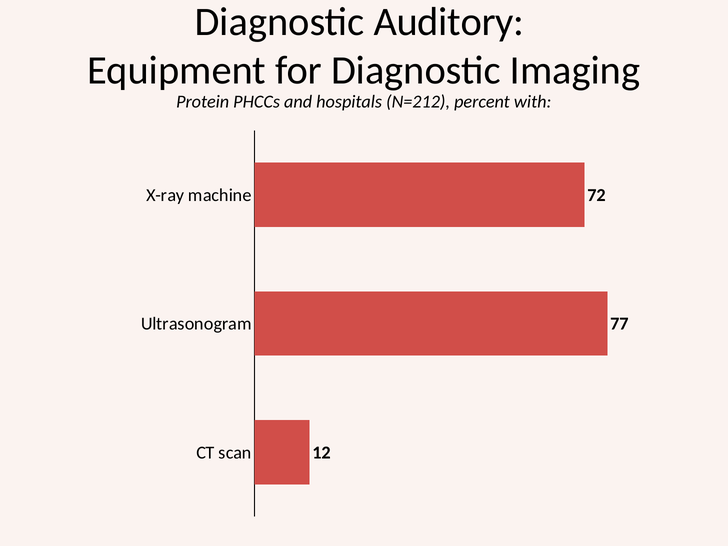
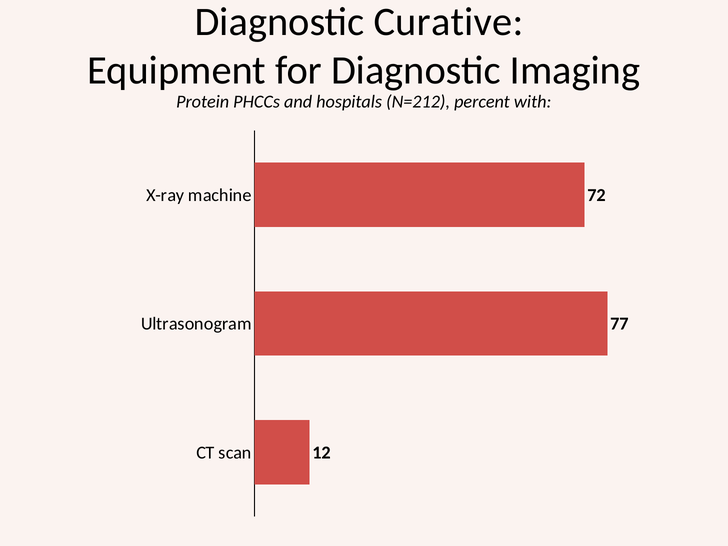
Auditory: Auditory -> Curative (449, 22)
